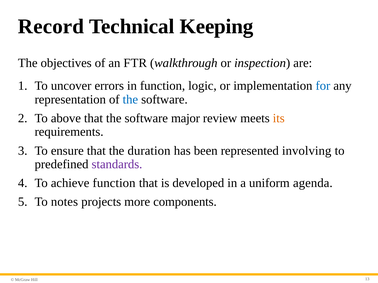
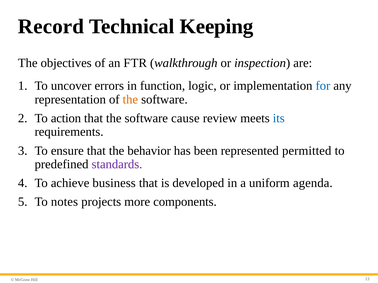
the colour: blue -> orange (130, 100)
above: above -> action (66, 118)
major: major -> cause (185, 118)
its colour: orange -> blue (279, 118)
duration: duration -> behavior (149, 151)
involving: involving -> permitted (307, 151)
achieve function: function -> business (114, 183)
